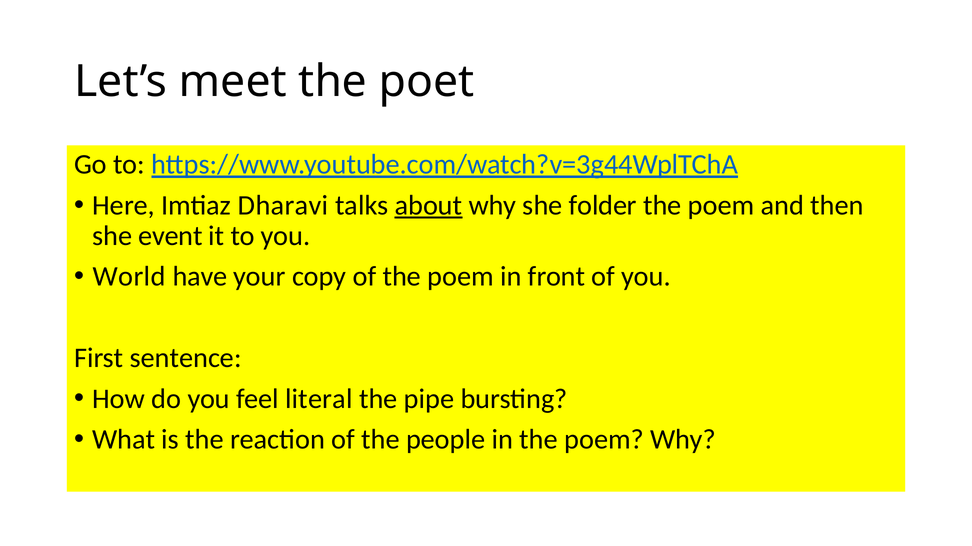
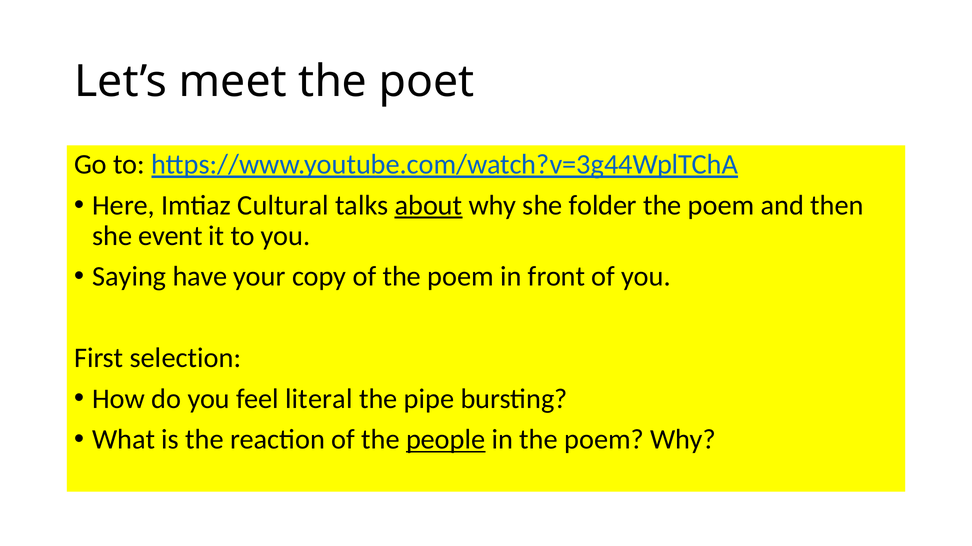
Dharavi: Dharavi -> Cultural (283, 206)
World: World -> Saying (129, 277)
sentence: sentence -> selection (186, 359)
people underline: none -> present (446, 440)
